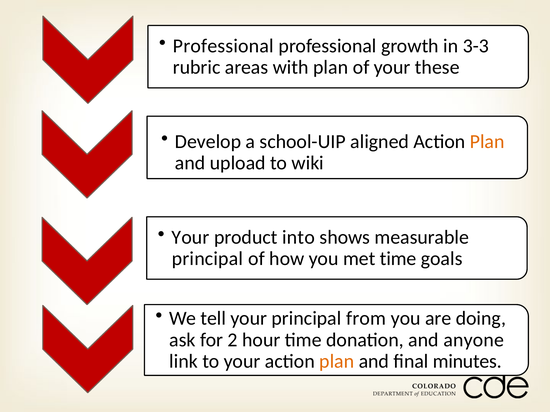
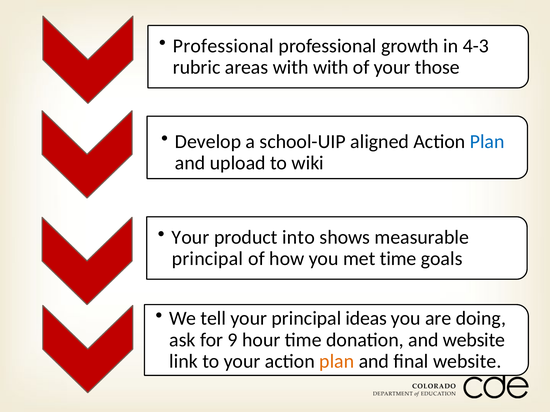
3-3: 3-3 -> 4-3 (476, 46)
with plan: plan -> with (331, 67)
these: these -> those (437, 67)
Plan colour: orange -> blue (487, 142)
from: from -> ideas (366, 319)
2: 2 -> 9 (233, 340)
and anyone: anyone -> website (474, 340)
final minutes: minutes -> website (467, 362)
